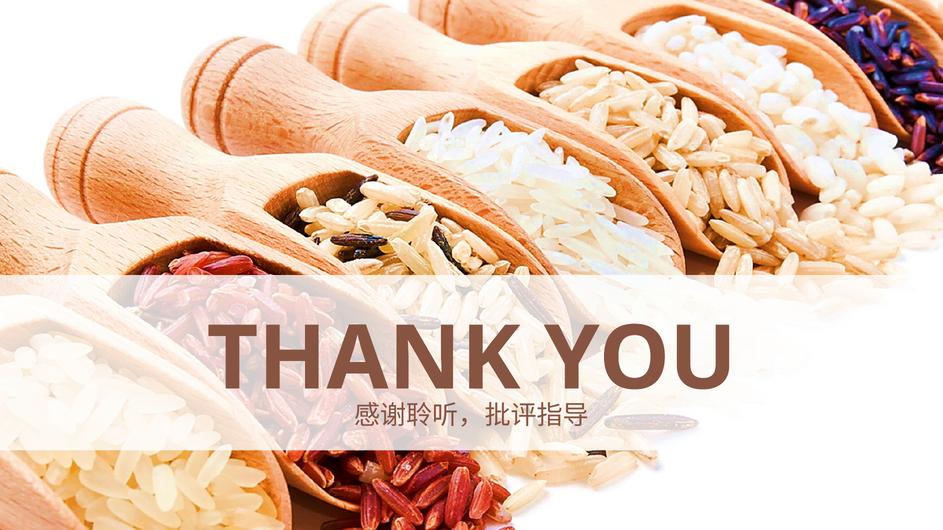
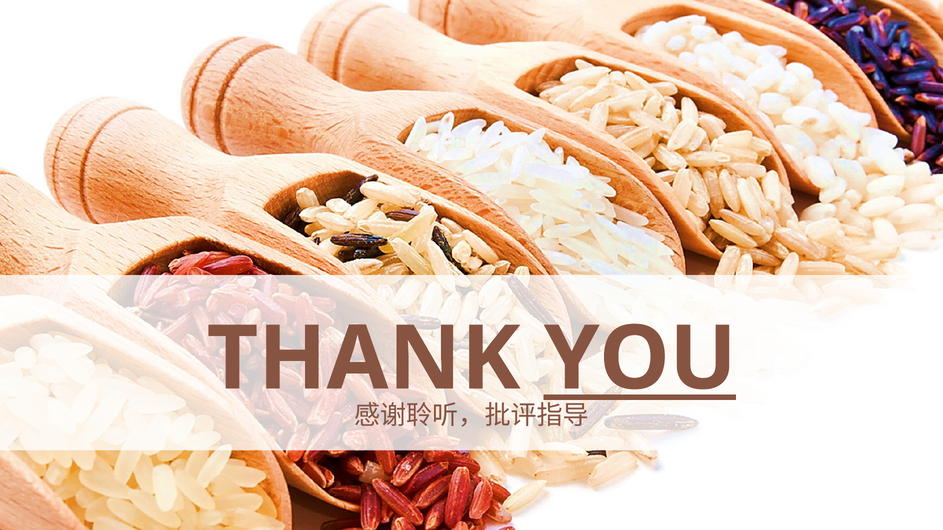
YOU underline: none -> present (640, 359)
